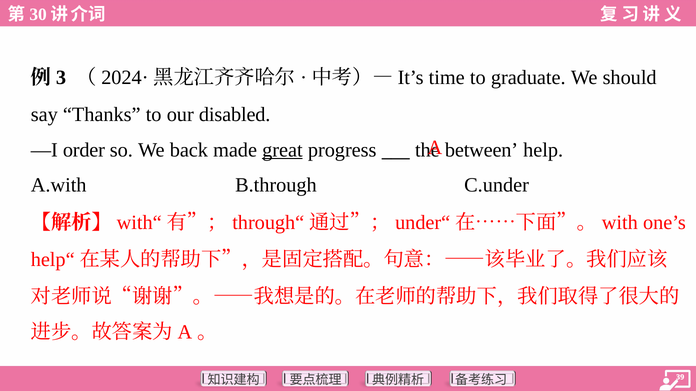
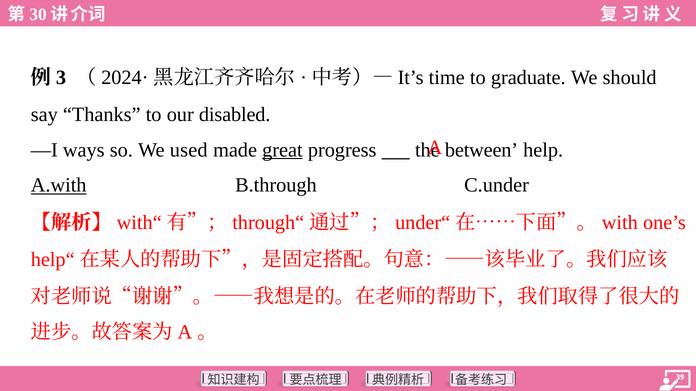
order: order -> ways (84, 150)
back: back -> used (189, 150)
A.with underline: none -> present (59, 185)
